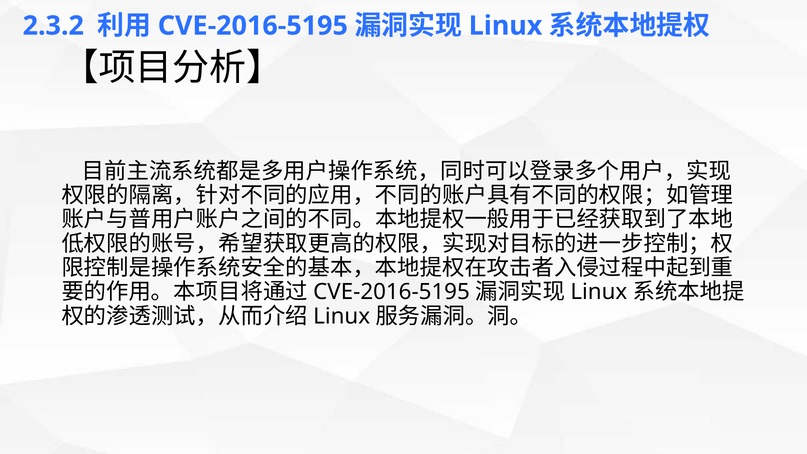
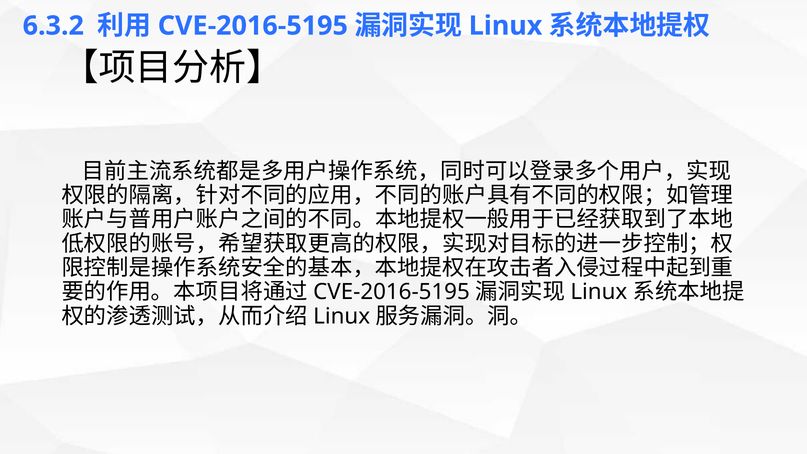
2.3.2: 2.3.2 -> 6.3.2 (53, 26)
